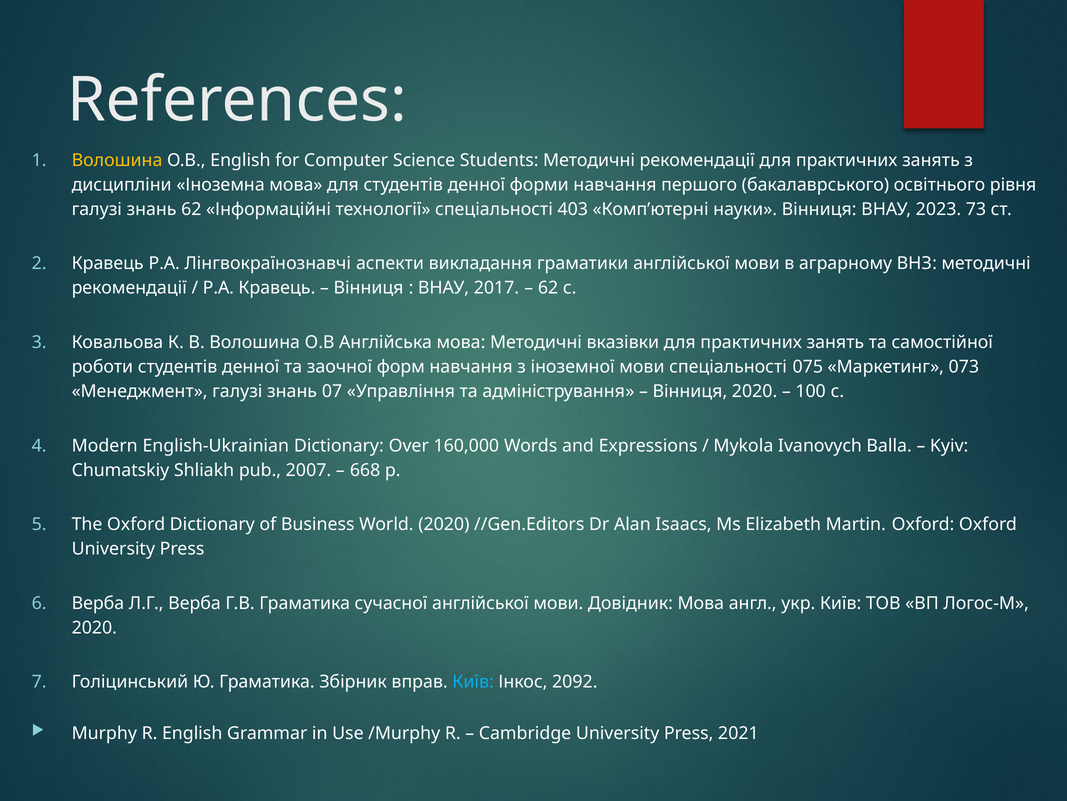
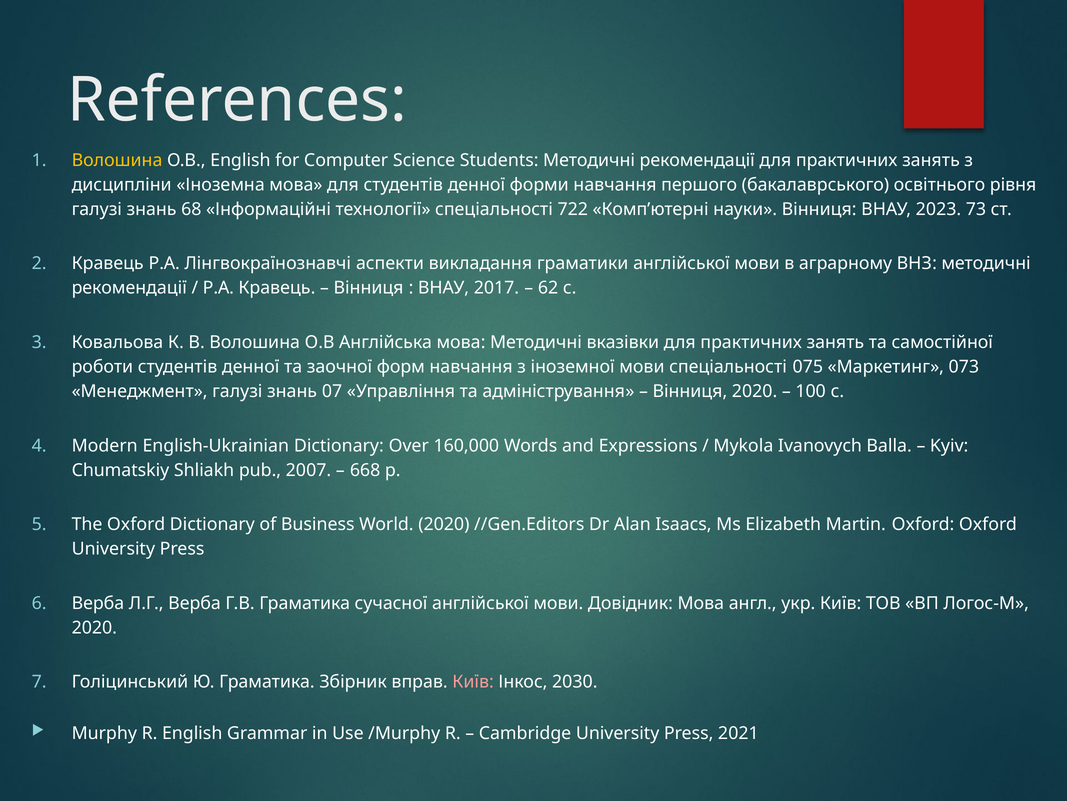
знань 62: 62 -> 68 (191, 209)
403: 403 -> 722 (573, 209)
Київ colour: light blue -> pink (473, 681)
2092: 2092 -> 2030 (575, 681)
